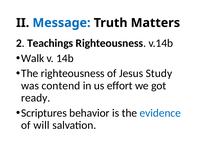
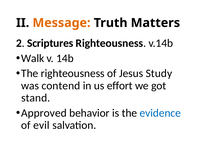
Message colour: blue -> orange (61, 23)
Teachings: Teachings -> Scriptures (50, 43)
ready: ready -> stand (36, 98)
Scriptures: Scriptures -> Approved (44, 113)
will: will -> evil (41, 125)
